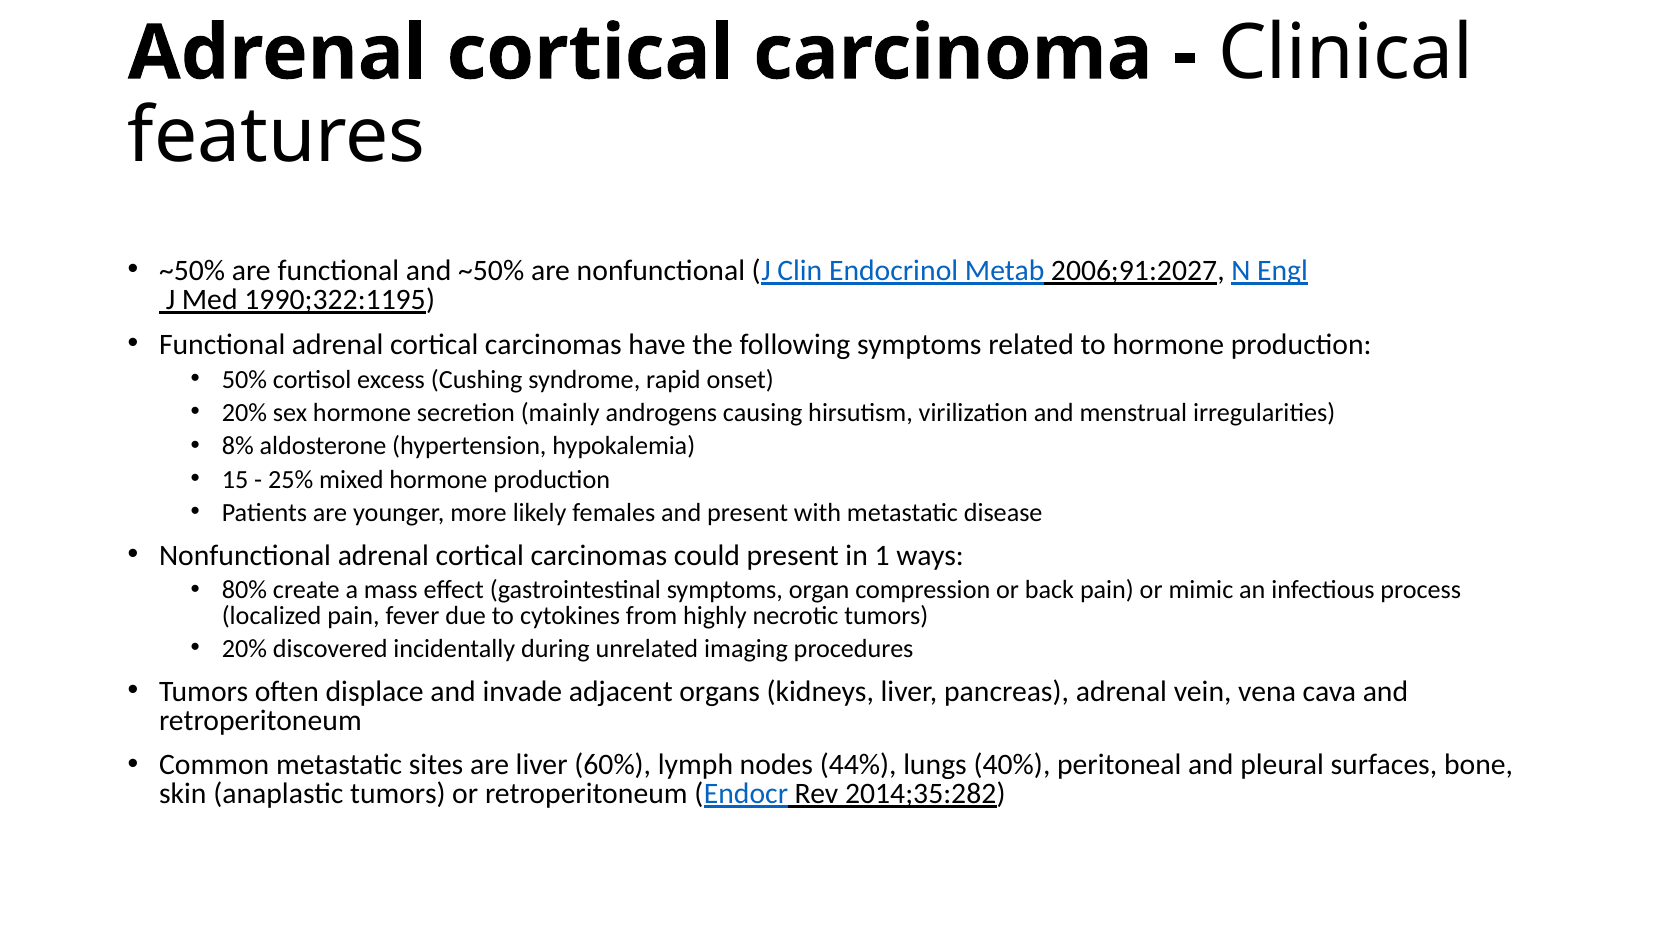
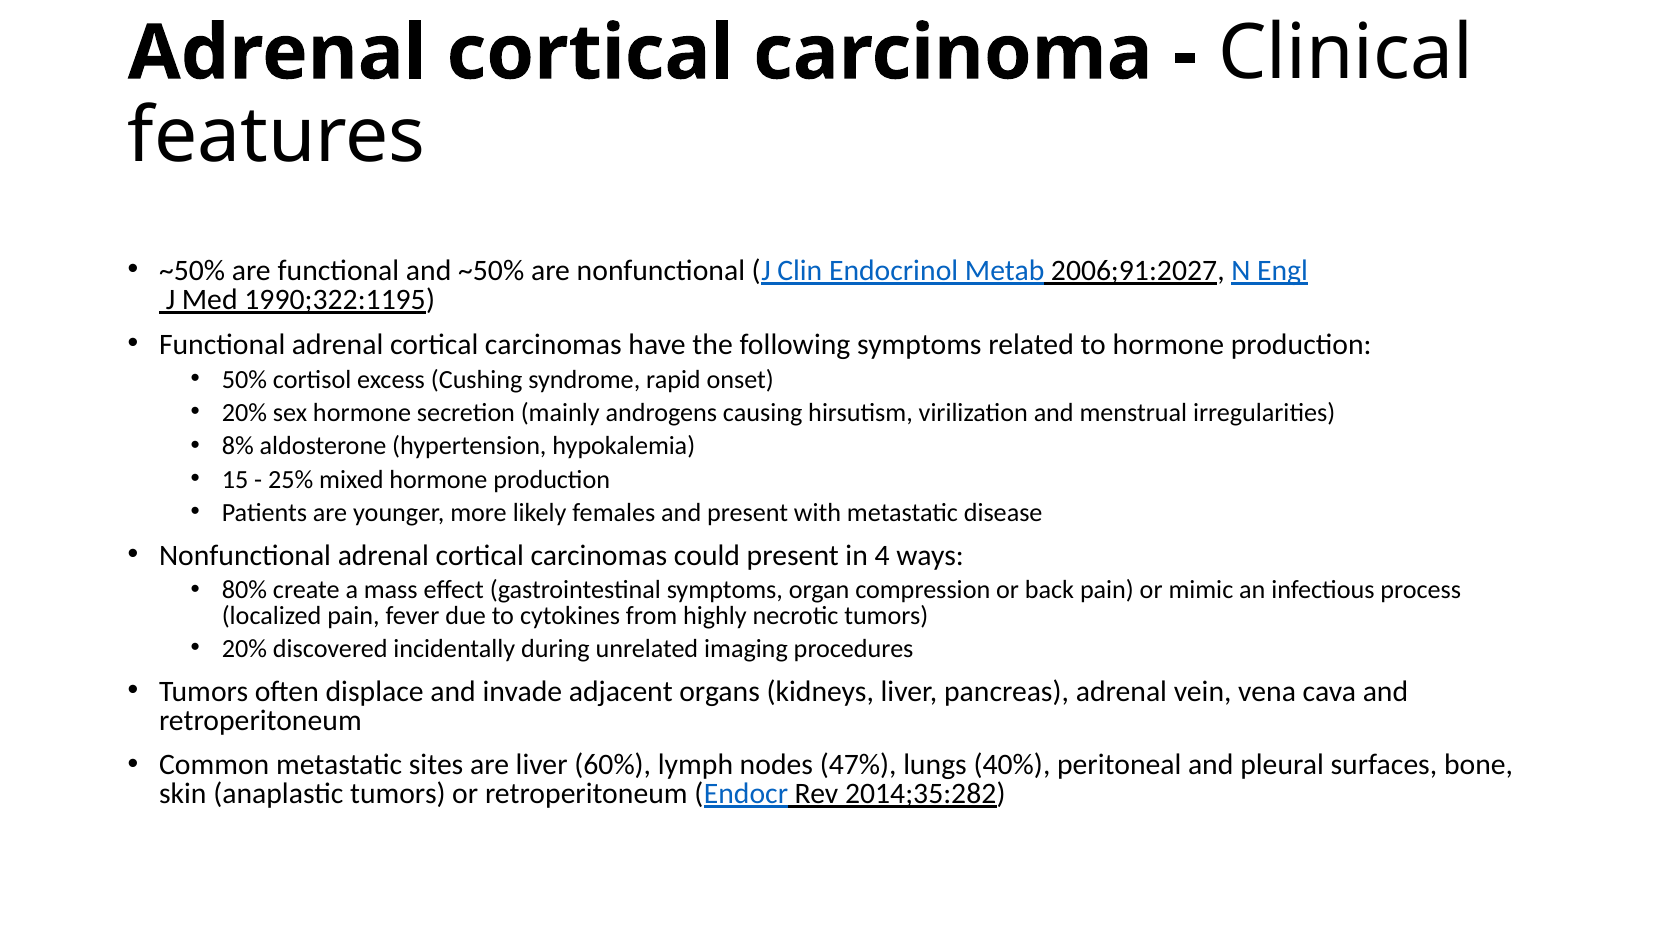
1: 1 -> 4 (882, 555)
44%: 44% -> 47% (858, 765)
